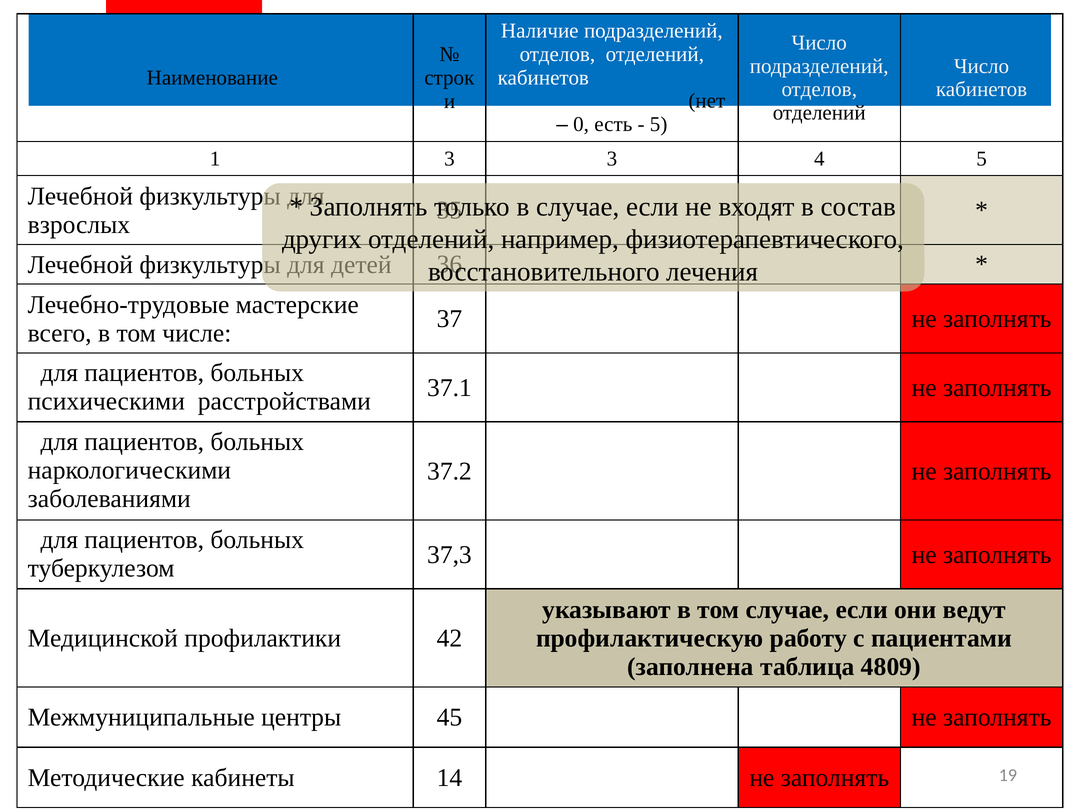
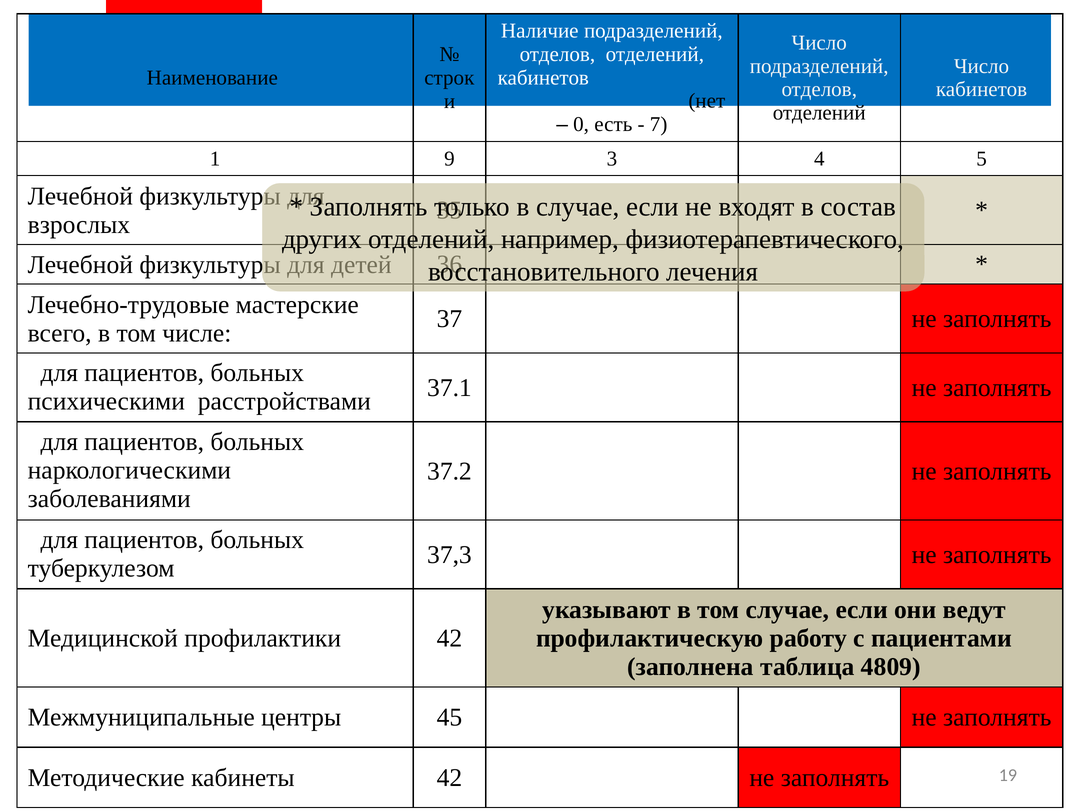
5: 5 -> 7 (659, 124)
1 3: 3 -> 9 (449, 159)
кабинеты 14: 14 -> 42 (449, 777)
